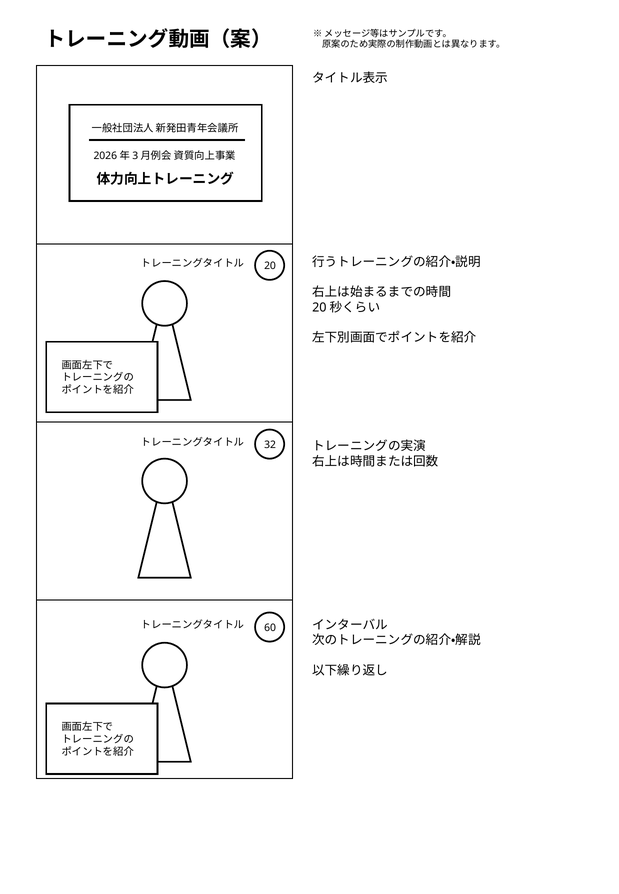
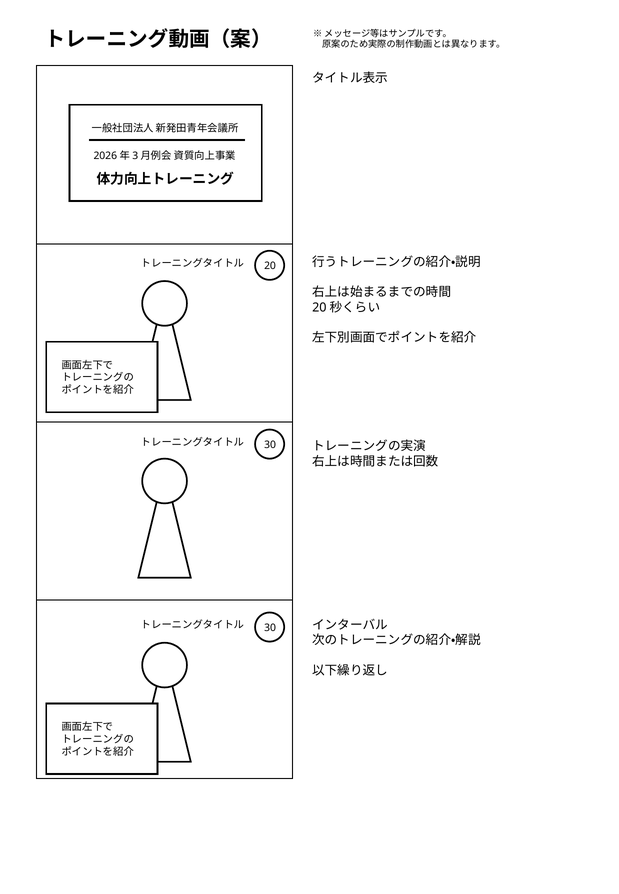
32: 32 -> 30 (270, 445)
60: 60 -> 30 (270, 628)
